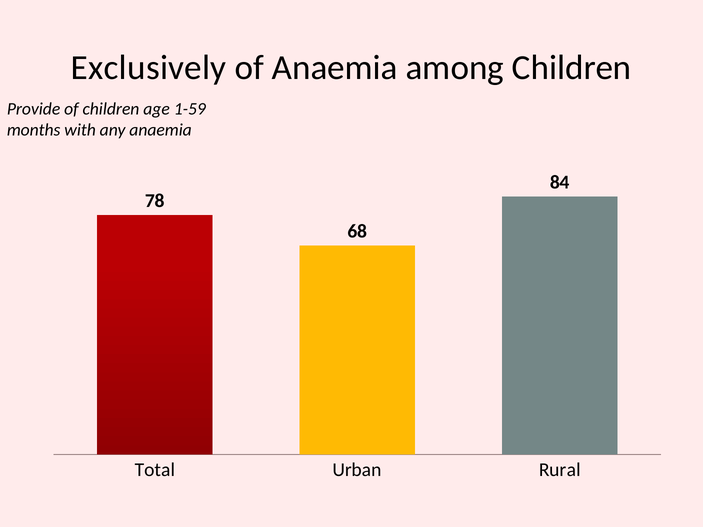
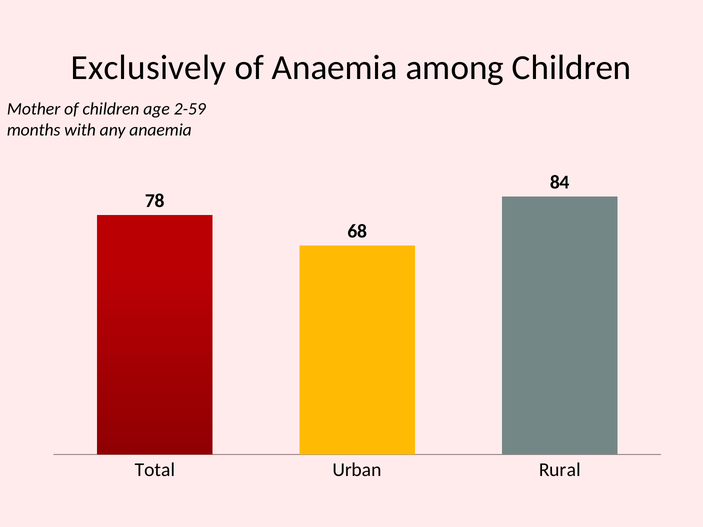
Provide: Provide -> Mother (34, 109)
1-59: 1-59 -> 2-59 (190, 109)
